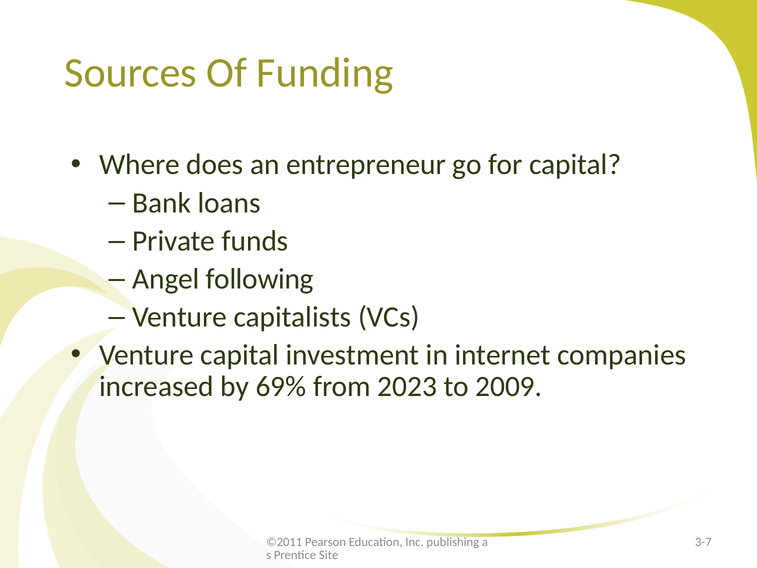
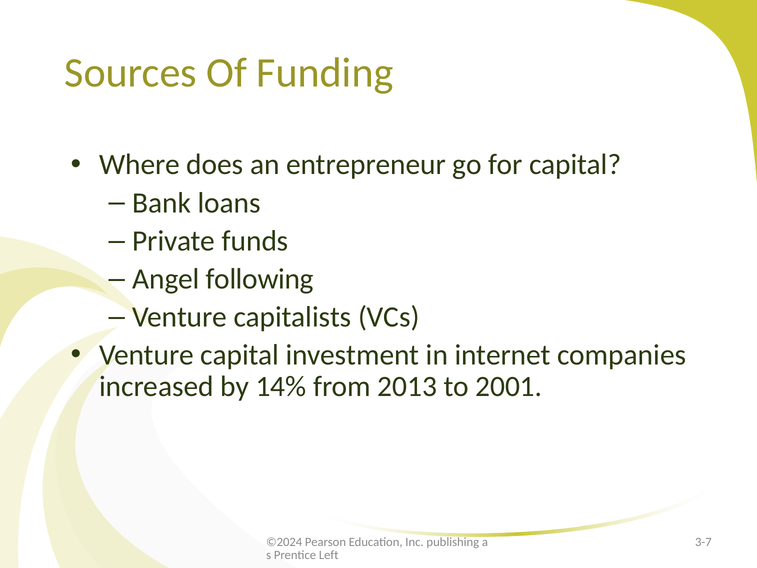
69%: 69% -> 14% (281, 387)
2023: 2023 -> 2013 (407, 387)
2009: 2009 -> 2001 (509, 387)
©2011: ©2011 -> ©2024 (284, 542)
Site: Site -> Left (329, 555)
